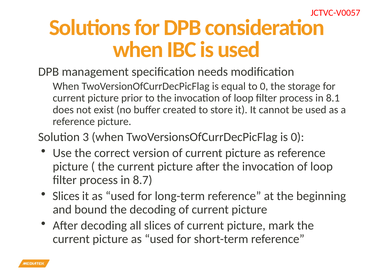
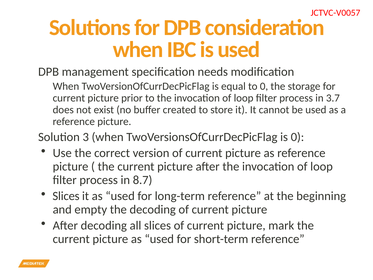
8.1: 8.1 -> 3.7 (333, 98)
bound: bound -> empty (91, 209)
